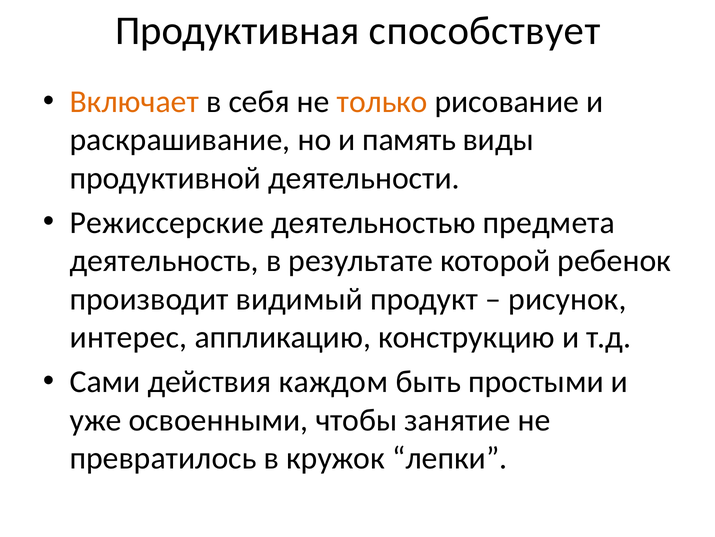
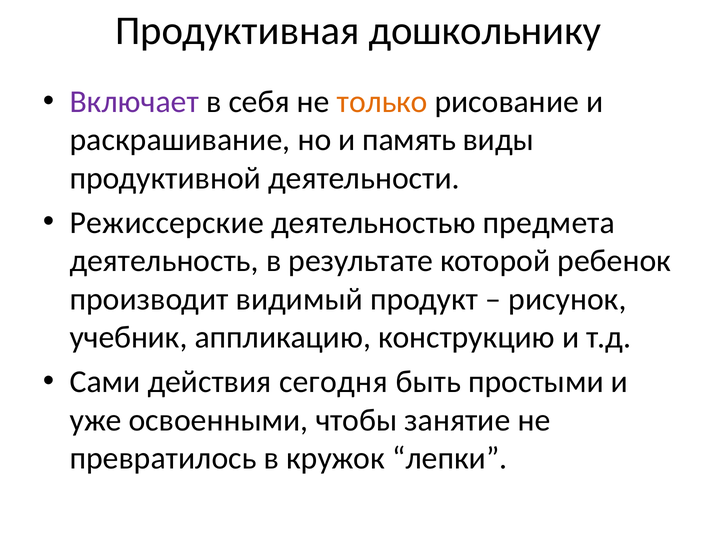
способствует: способствует -> дошкольнику (485, 31)
Включает colour: orange -> purple (134, 102)
интерес: интерес -> учебник (129, 337)
каждом: каждом -> сегодня (333, 381)
